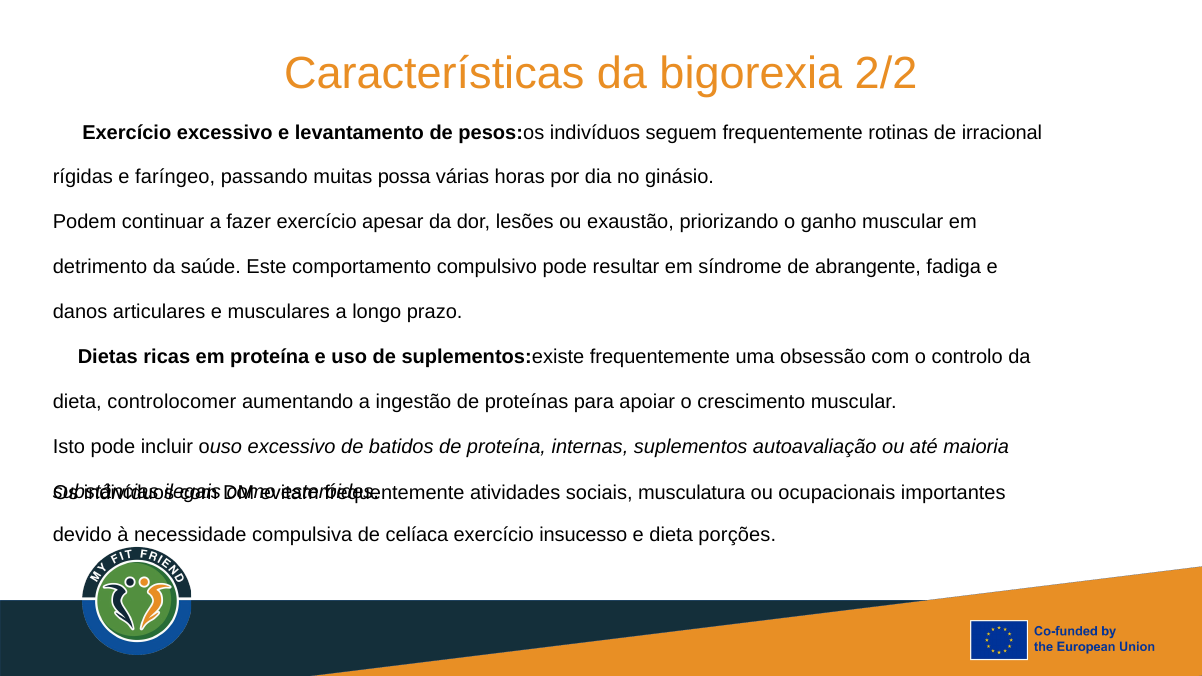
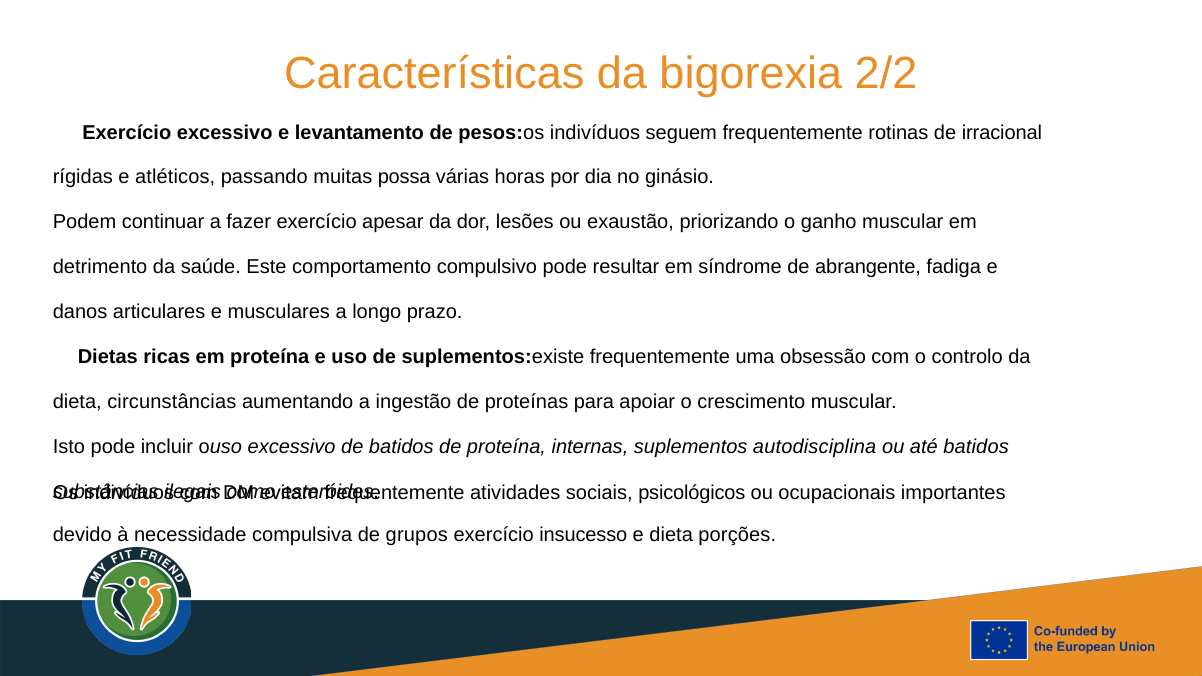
faríngeo: faríngeo -> atléticos (175, 177)
controlocomer: controlocomer -> circunstâncias (172, 402)
autoavaliação: autoavaliação -> autodisciplina (815, 447)
até maioria: maioria -> batidos (976, 447)
musculatura: musculatura -> psicológicos (692, 493)
celíaca: celíaca -> grupos (417, 535)
